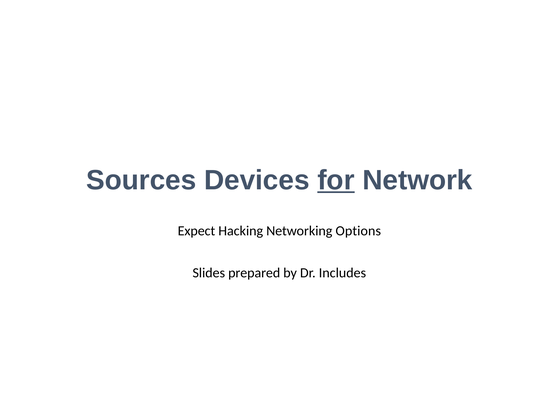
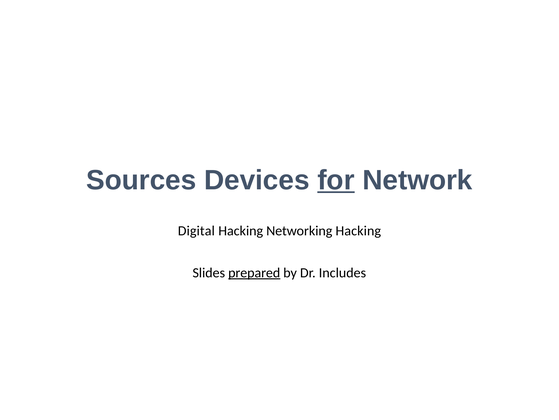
Expect: Expect -> Digital (196, 230)
Networking Options: Options -> Hacking (358, 230)
prepared underline: none -> present (254, 272)
